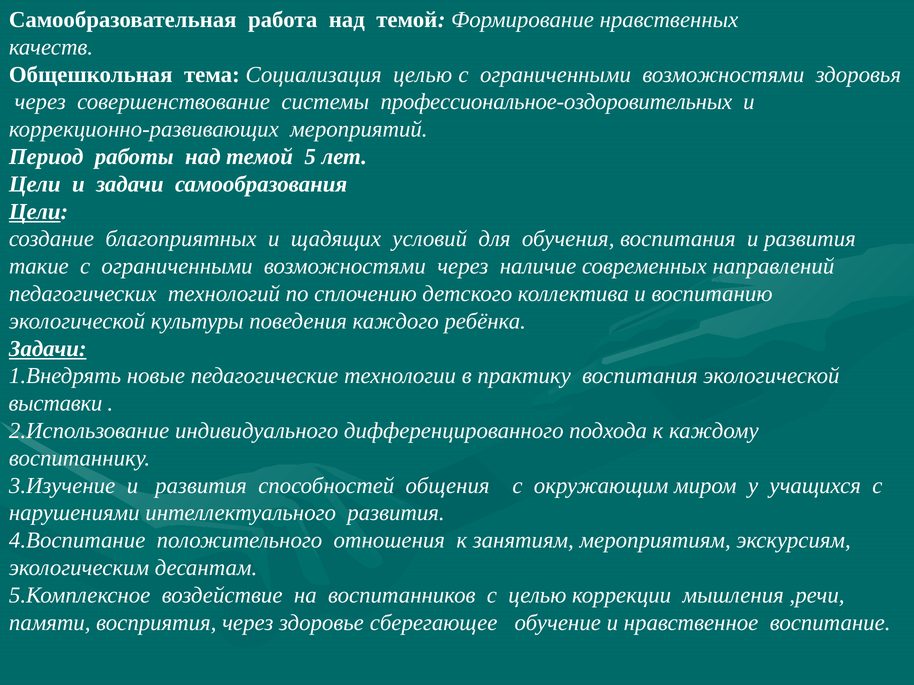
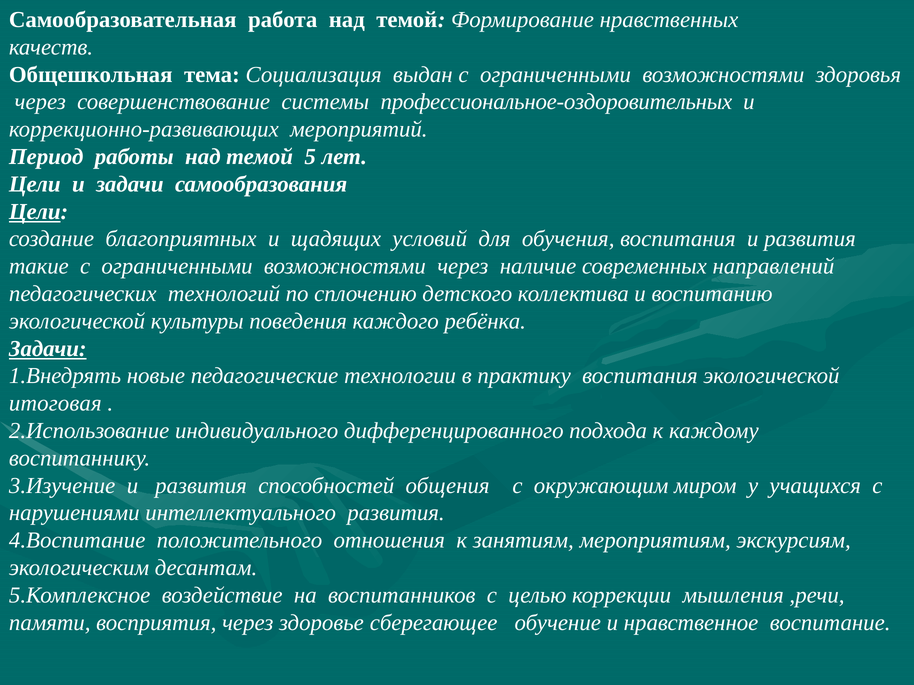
Социализация целью: целью -> выдан (423, 75)
выставки: выставки -> итоговая (55, 404)
